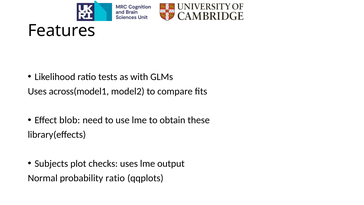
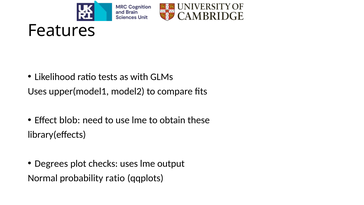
across(model1: across(model1 -> upper(model1 (79, 91)
Subjects: Subjects -> Degrees (51, 163)
